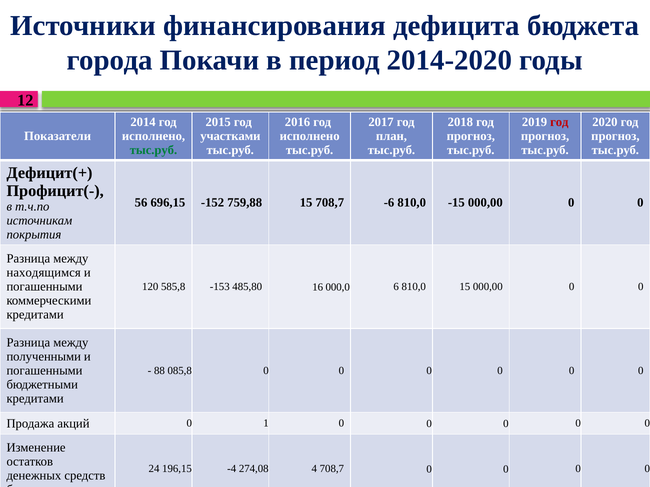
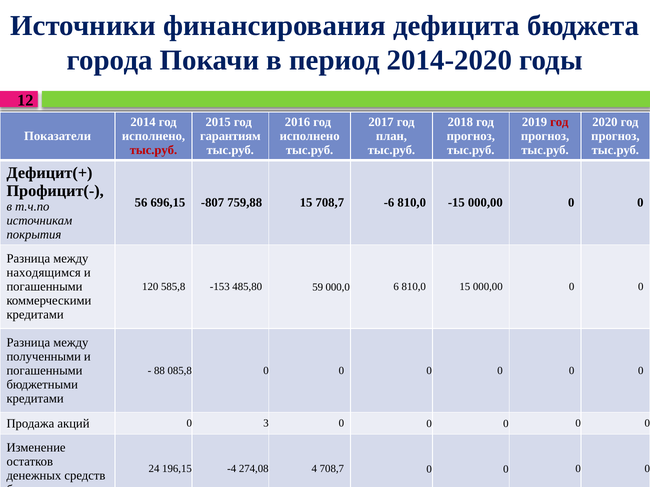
участками: участками -> гарантиям (230, 136)
тыс.руб colour: green -> red (153, 150)
-152: -152 -> -807 (213, 203)
16: 16 -> 59 (318, 287)
1: 1 -> 3 (266, 424)
